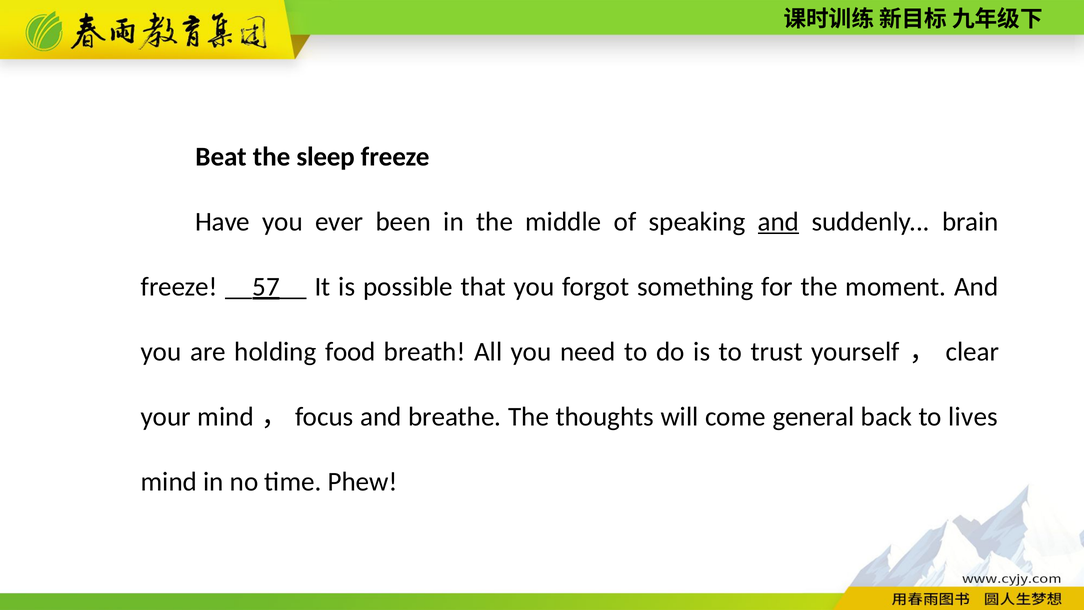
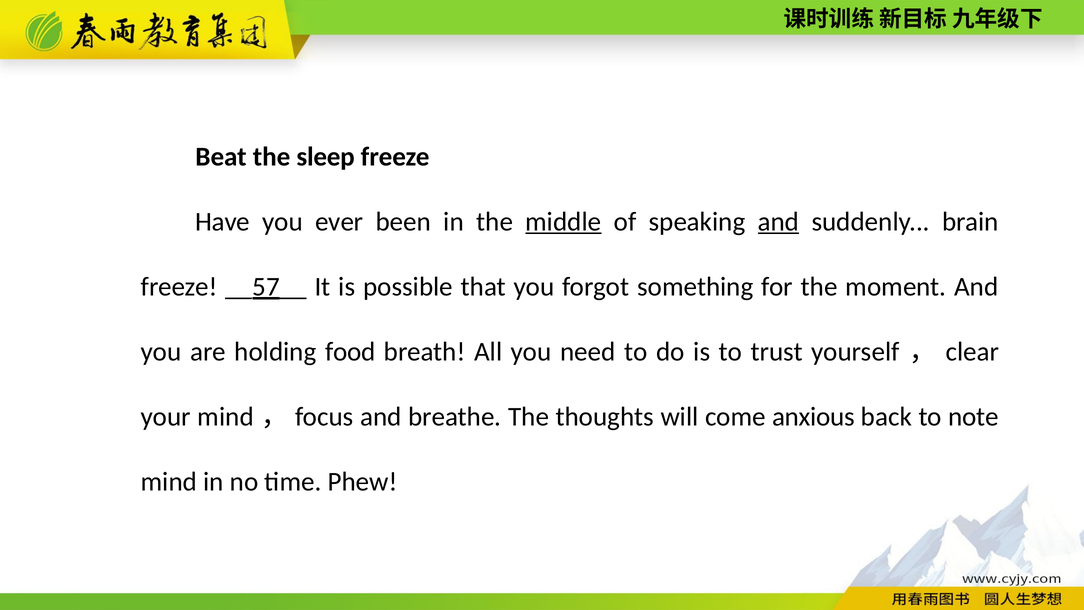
middle underline: none -> present (563, 222)
general: general -> anxious (813, 417)
lives: lives -> note (974, 417)
